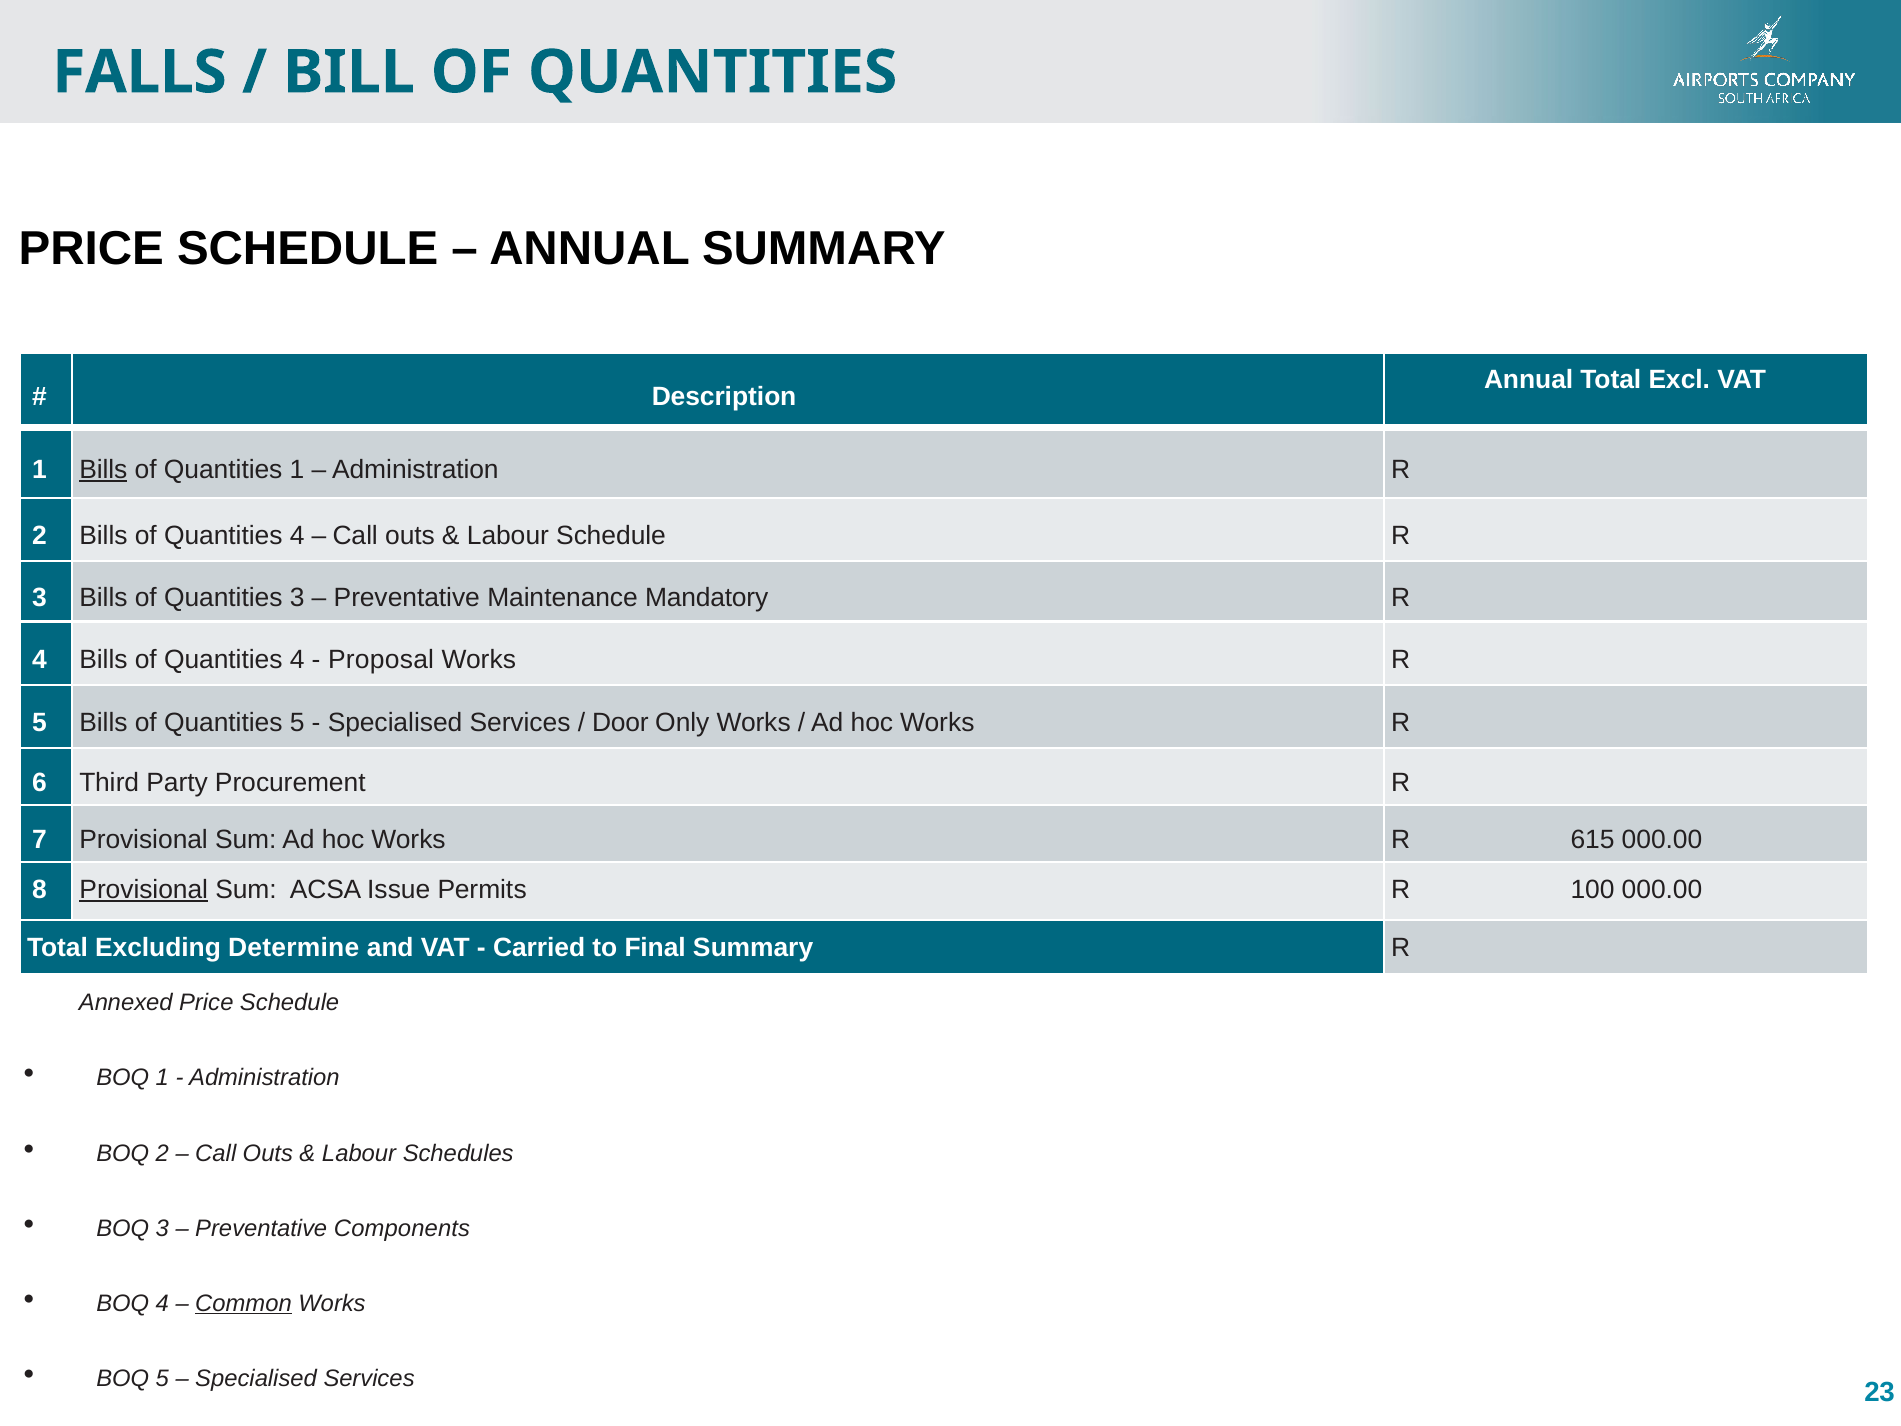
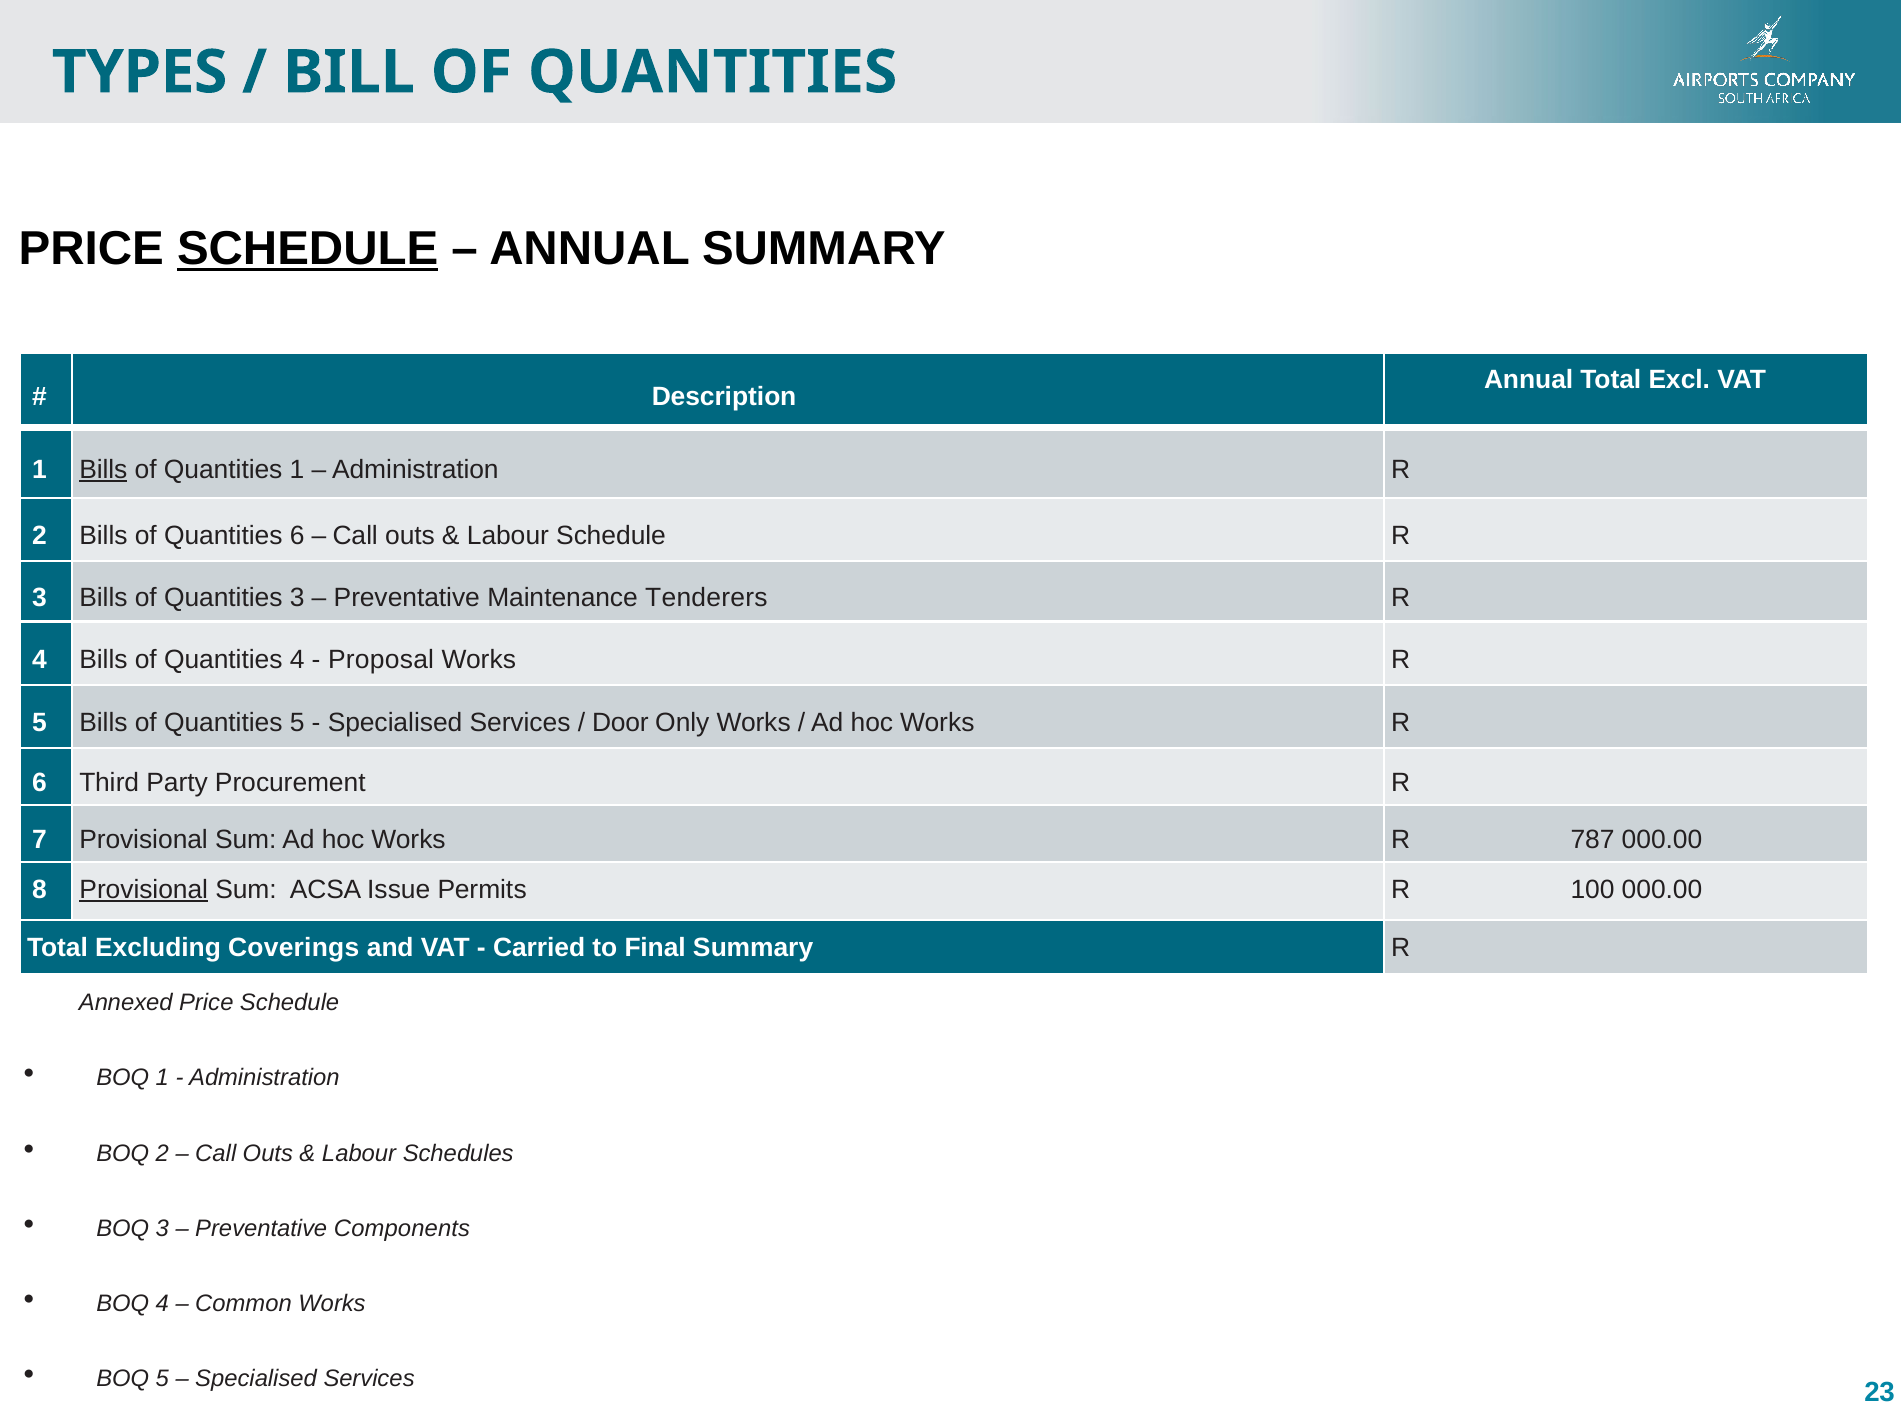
FALLS: FALLS -> TYPES (140, 72)
SCHEDULE underline: none -> present (308, 249)
4: 4 -> 6 (297, 536)
Mandatory: Mandatory -> Tenderers (706, 598)
615: 615 -> 787 (1593, 840)
Determine: Determine -> Coverings (294, 947)
Common underline: present -> none (244, 1303)
